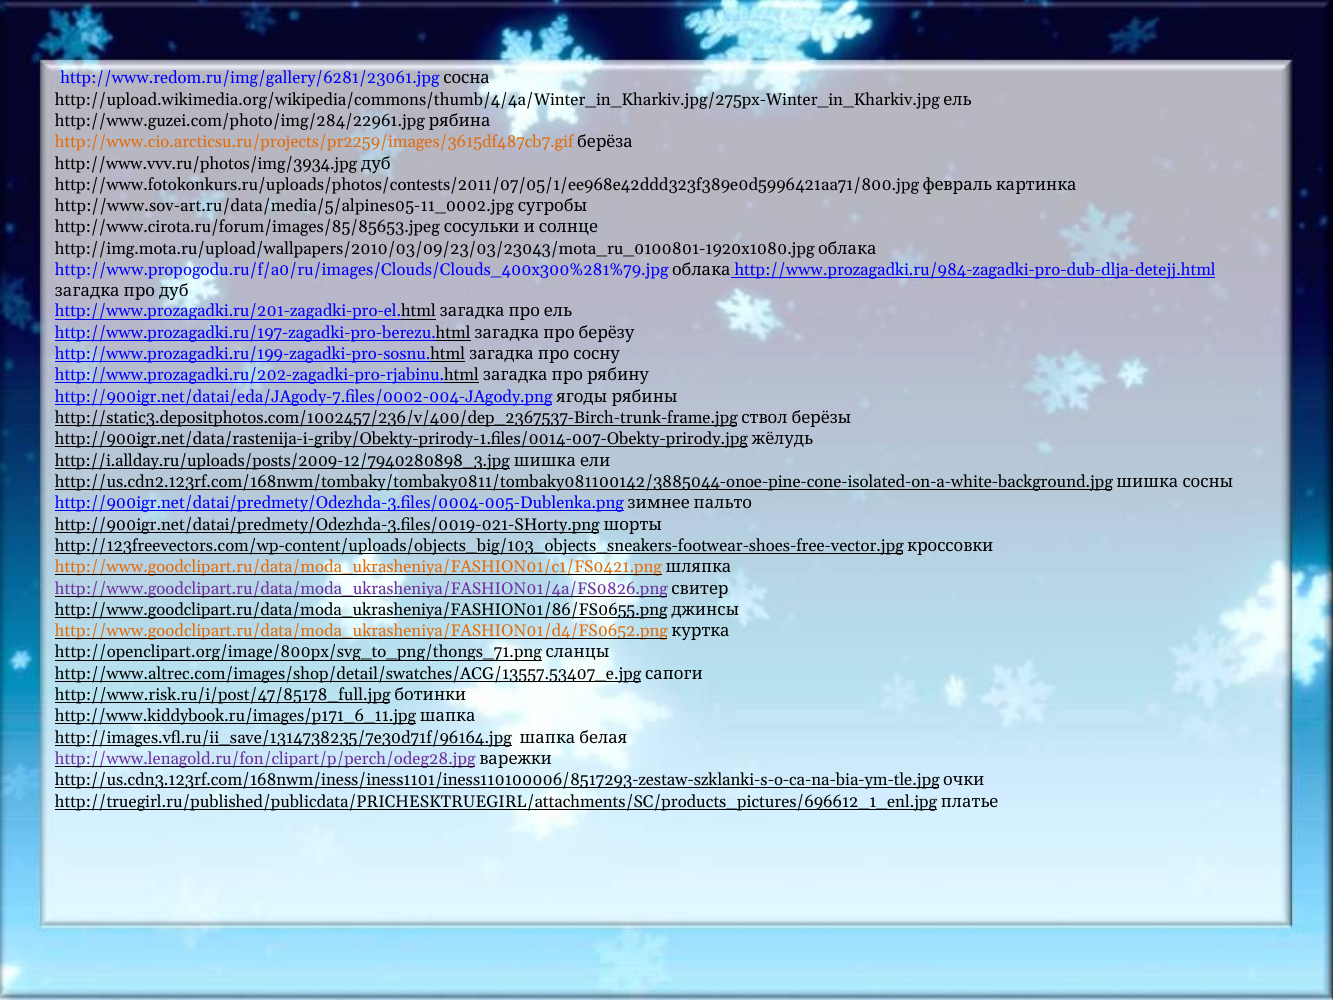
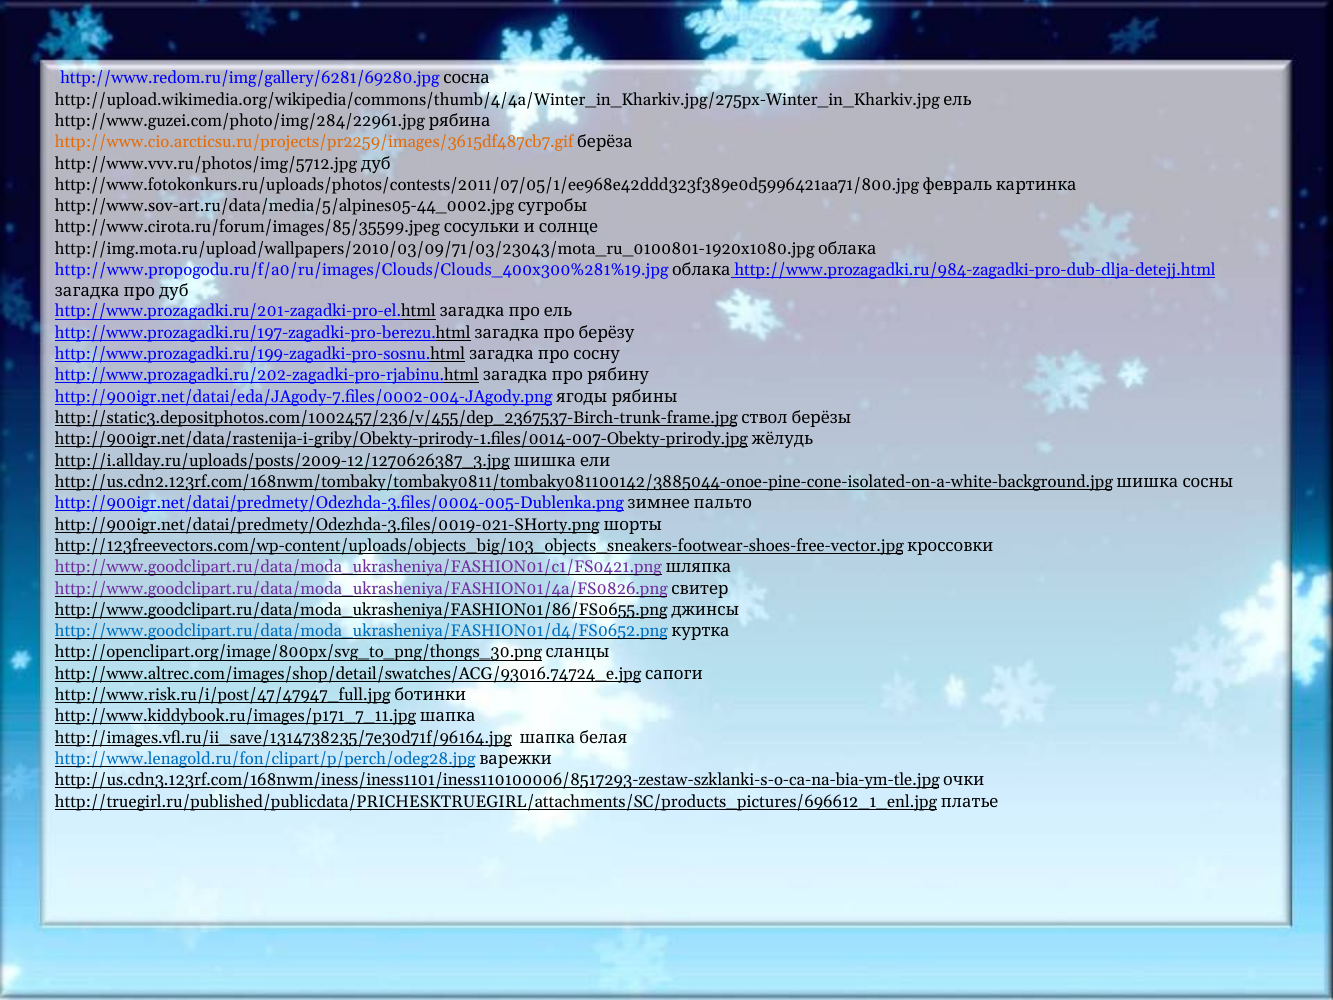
http://www.redom.ru/img/gallery/6281/23061.jpg: http://www.redom.ru/img/gallery/6281/23061.jpg -> http://www.redom.ru/img/gallery/6281/69280.jpg (250, 78)
http://www.vvv.ru/photos/img/3934.jpg: http://www.vvv.ru/photos/img/3934.jpg -> http://www.vvv.ru/photos/img/5712.jpg (206, 163)
http://www.sov-art.ru/data/media/5/alpines05-11_0002.jpg: http://www.sov-art.ru/data/media/5/alpines05-11_0002.jpg -> http://www.sov-art.ru/data/media/5/alpines05-44_0002.jpg (284, 206)
http://www.cirota.ru/forum/images/85/85653.jpeg: http://www.cirota.ru/forum/images/85/85653.jpeg -> http://www.cirota.ru/forum/images/85/35599.jpeg (247, 227)
http://img.mota.ru/upload/wallpapers/2010/03/09/23/03/23043/mota_ru_0100801-1920x1080.jpg: http://img.mota.ru/upload/wallpapers/2010/03/09/23/03/23043/mota_ru_0100801-1920x1080.jpg -> http://img.mota.ru/upload/wallpapers/2010/03/09/71/03/23043/mota_ru_0100801-1920x1080.jpg (435, 249)
http://www.propogodu.ru/f/a0/ru/images/Clouds/Clouds_400x300%281%79.jpg: http://www.propogodu.ru/f/a0/ru/images/Clouds/Clouds_400x300%281%79.jpg -> http://www.propogodu.ru/f/a0/ru/images/Clouds/Clouds_400x300%281%19.jpg (362, 270)
http://static3.depositphotos.com/1002457/236/v/400/dep_2367537-Birch-trunk-frame.jpg: http://static3.depositphotos.com/1002457/236/v/400/dep_2367537-Birch-trunk-frame.jpg -> http://static3.depositphotos.com/1002457/236/v/455/dep_2367537-Birch-trunk-frame.jpg (396, 418)
http://i.allday.ru/uploads/posts/2009-12/7940280898_3.jpg: http://i.allday.ru/uploads/posts/2009-12/7940280898_3.jpg -> http://i.allday.ru/uploads/posts/2009-12/1270626387_3.jpg (282, 461)
http://www.goodclipart.ru/data/moda_ukrasheniya/FASHION01/c1/FS0421.png colour: orange -> purple (358, 567)
http://www.goodclipart.ru/data/moda_ukrasheniya/FASHION01/d4/FS0652.png colour: orange -> blue (361, 631)
http://openclipart.org/image/800px/svg_to_png/thongs_71.png: http://openclipart.org/image/800px/svg_to_png/thongs_71.png -> http://openclipart.org/image/800px/svg_to_png/thongs_30.png (299, 652)
http://www.altrec.com/images/shop/detail/swatches/ACG/13557.53407_e.jpg: http://www.altrec.com/images/shop/detail/swatches/ACG/13557.53407_e.jpg -> http://www.altrec.com/images/shop/detail/swatches/ACG/93016.74724_e.jpg (348, 674)
http://www.risk.ru/i/post/47/85178_full.jpg: http://www.risk.ru/i/post/47/85178_full.jpg -> http://www.risk.ru/i/post/47/47947_full.jpg (223, 695)
http://www.kiddybook.ru/images/p171_6_11.jpg: http://www.kiddybook.ru/images/p171_6_11.jpg -> http://www.kiddybook.ru/images/p171_7_11.jpg (236, 716)
http://www.lenagold.ru/fon/clipart/p/perch/odeg28.jpg colour: purple -> blue (265, 759)
